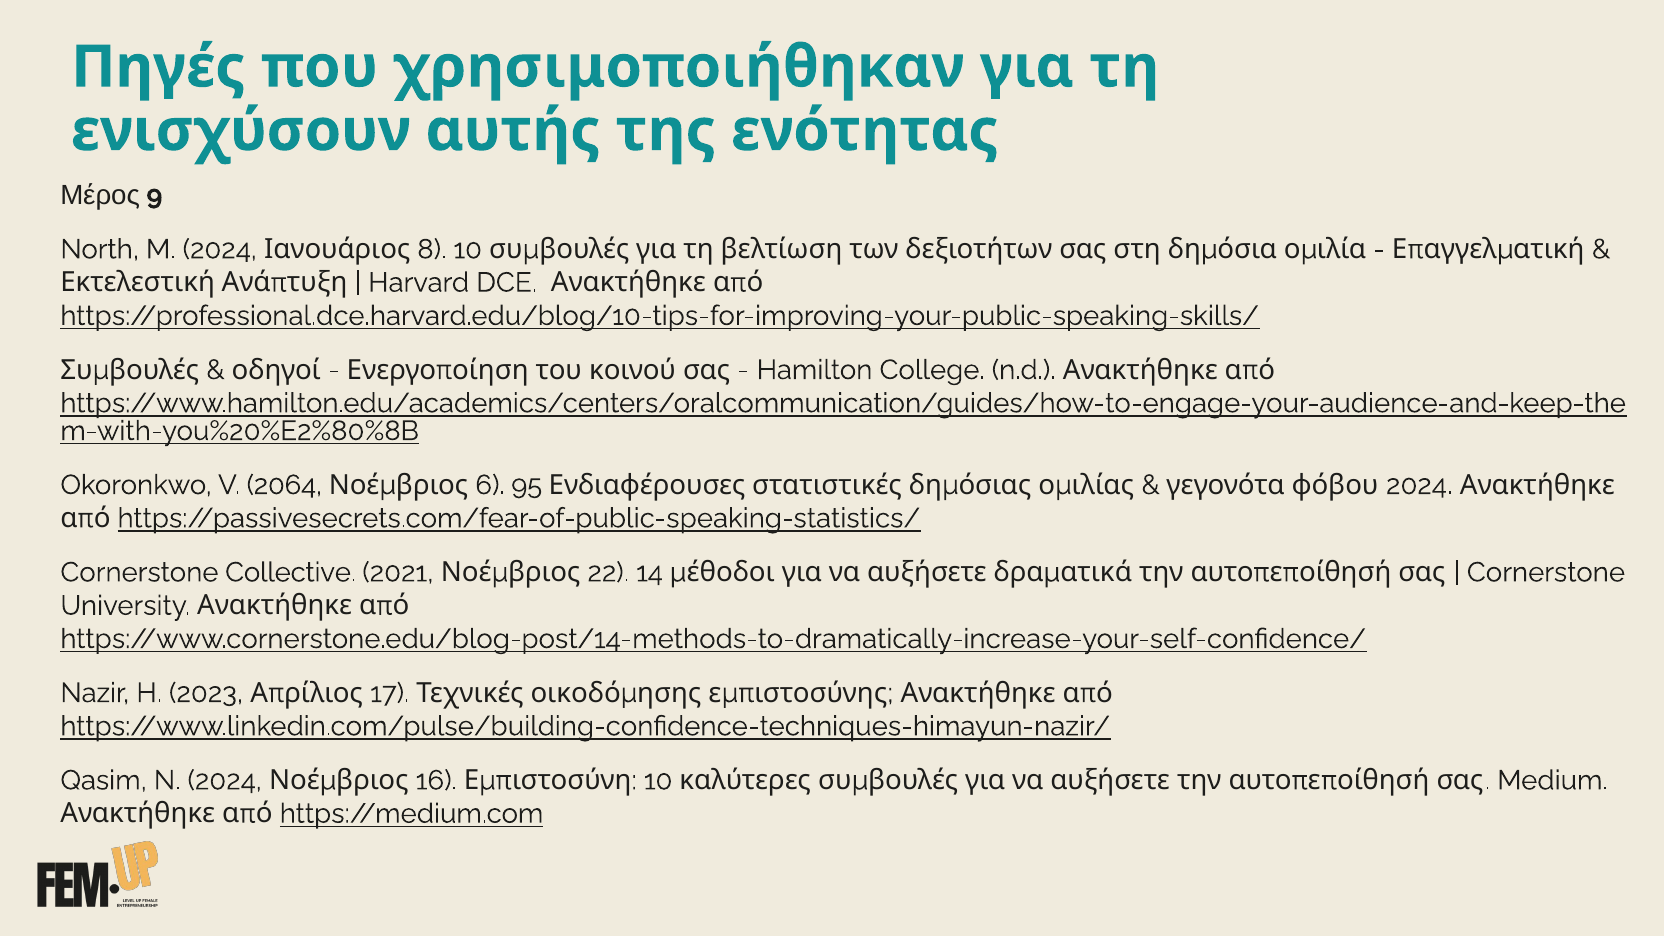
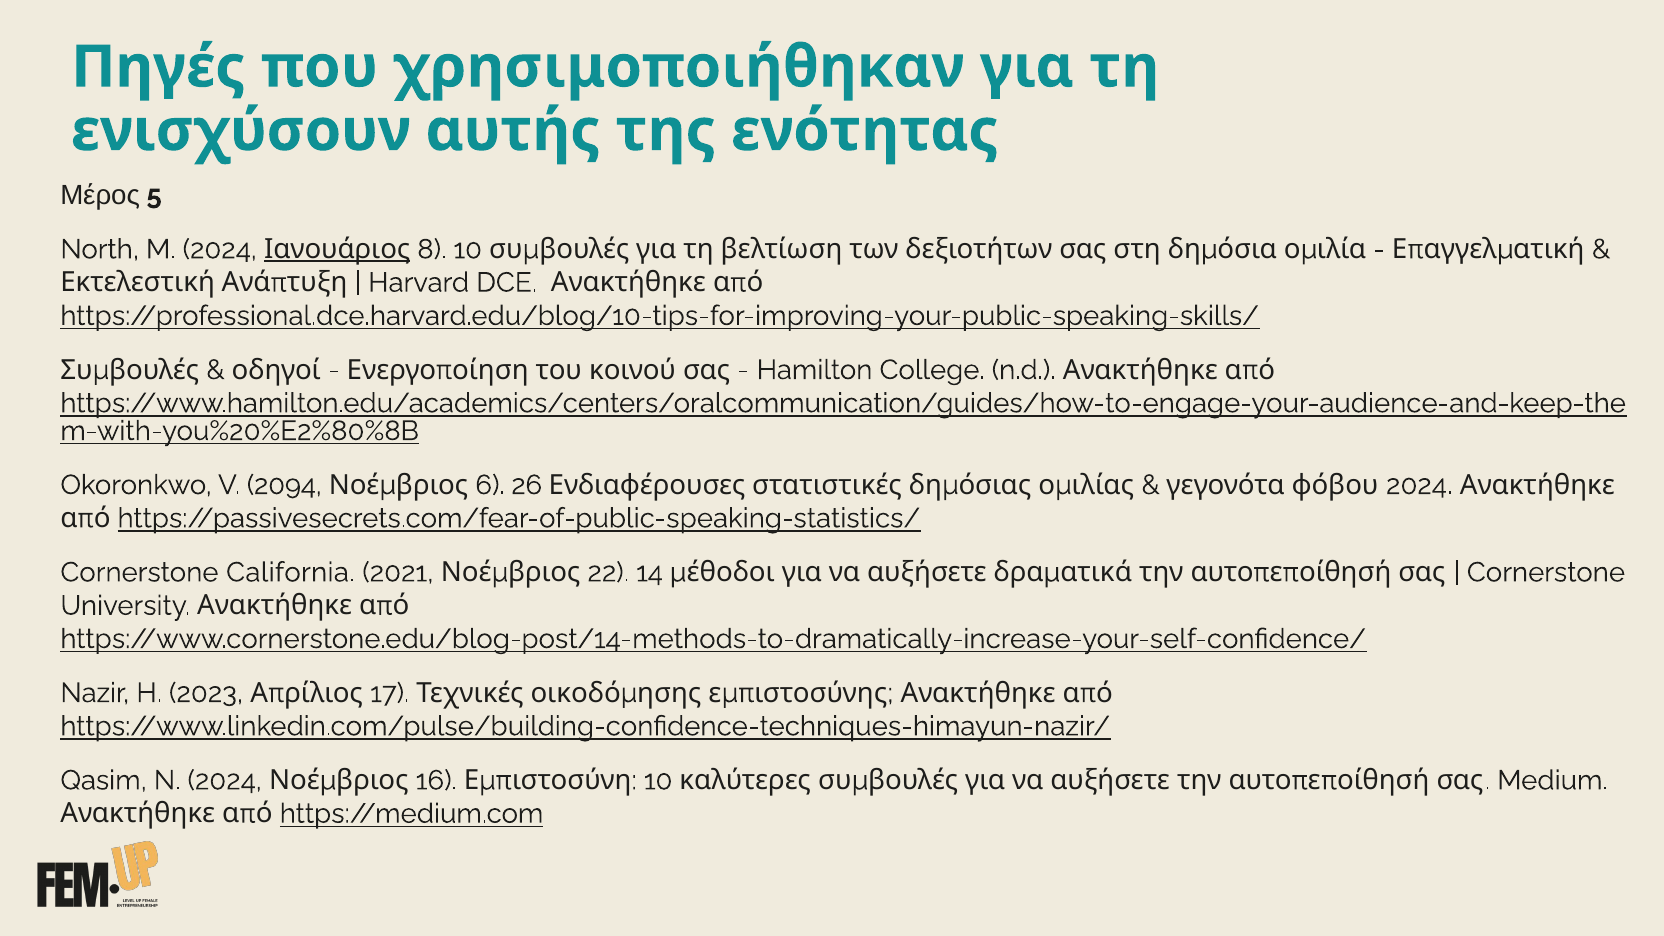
9: 9 -> 5 (154, 195)
Ιανουάριος underline: none -> present (337, 249)
2064: 2064 -> 2094 (284, 485)
95: 95 -> 26 (527, 485)
Collective: Collective -> California (290, 572)
